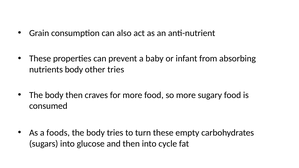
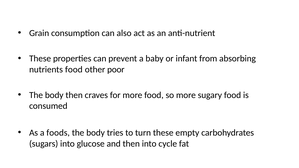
nutrients body: body -> food (74, 70)
other tries: tries -> poor (116, 70)
